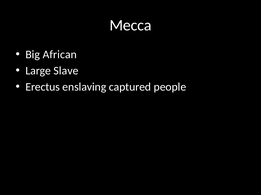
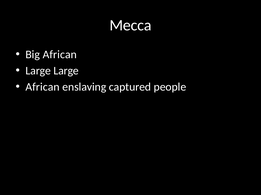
Large Slave: Slave -> Large (66, 71)
Erectus: Erectus -> African (43, 87)
